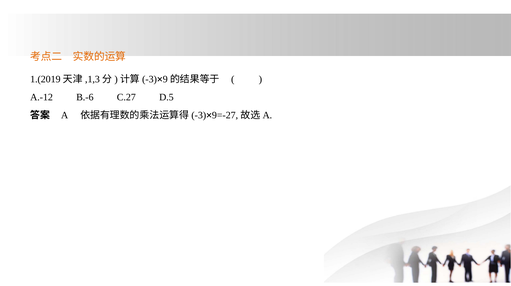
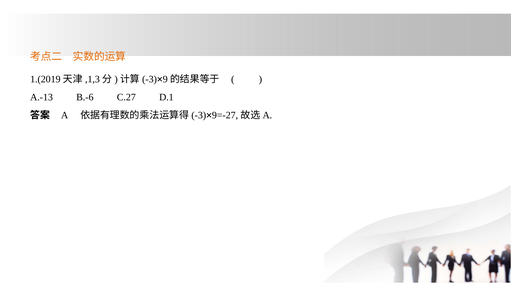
A.-12: A.-12 -> A.-13 (42, 97)
D.5: D.5 -> D.1 (166, 97)
